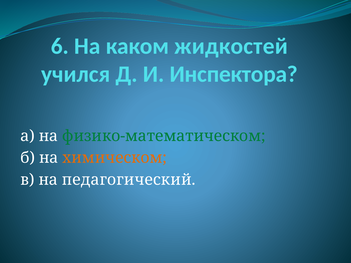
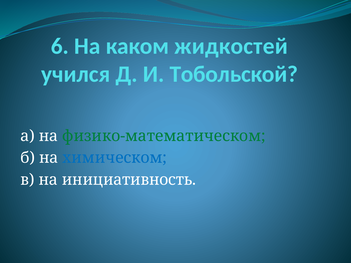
Инспектора: Инспектора -> Тобольской (234, 74)
химическом colour: orange -> blue (115, 158)
педагогический: педагогический -> инициативность (129, 180)
